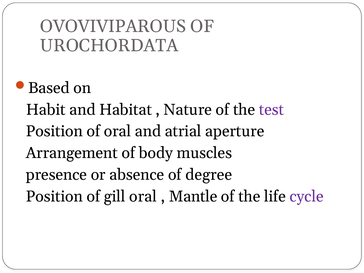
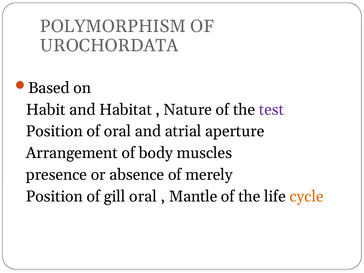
OVOVIVIPAROUS: OVOVIVIPAROUS -> POLYMORPHISM (113, 26)
degree: degree -> merely (209, 175)
cycle colour: purple -> orange (307, 196)
